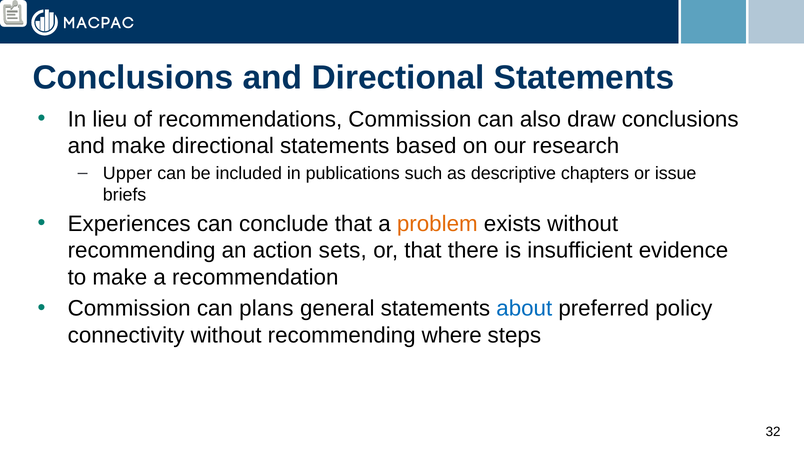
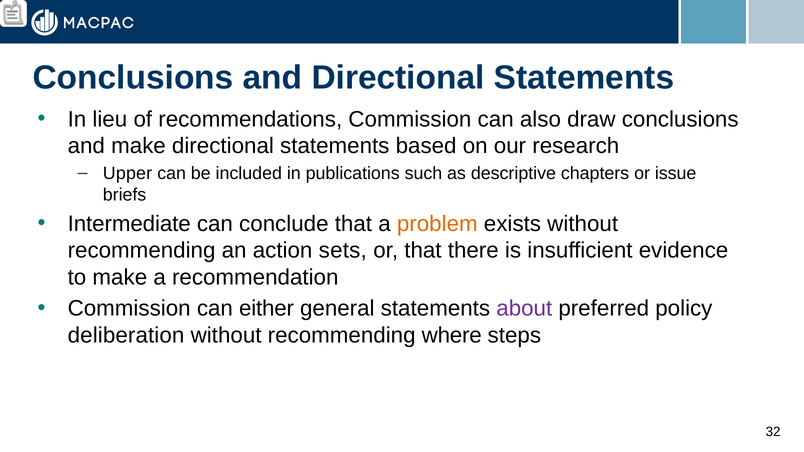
Experiences: Experiences -> Intermediate (129, 224)
plans: plans -> either (267, 309)
about colour: blue -> purple (524, 309)
connectivity: connectivity -> deliberation (126, 335)
